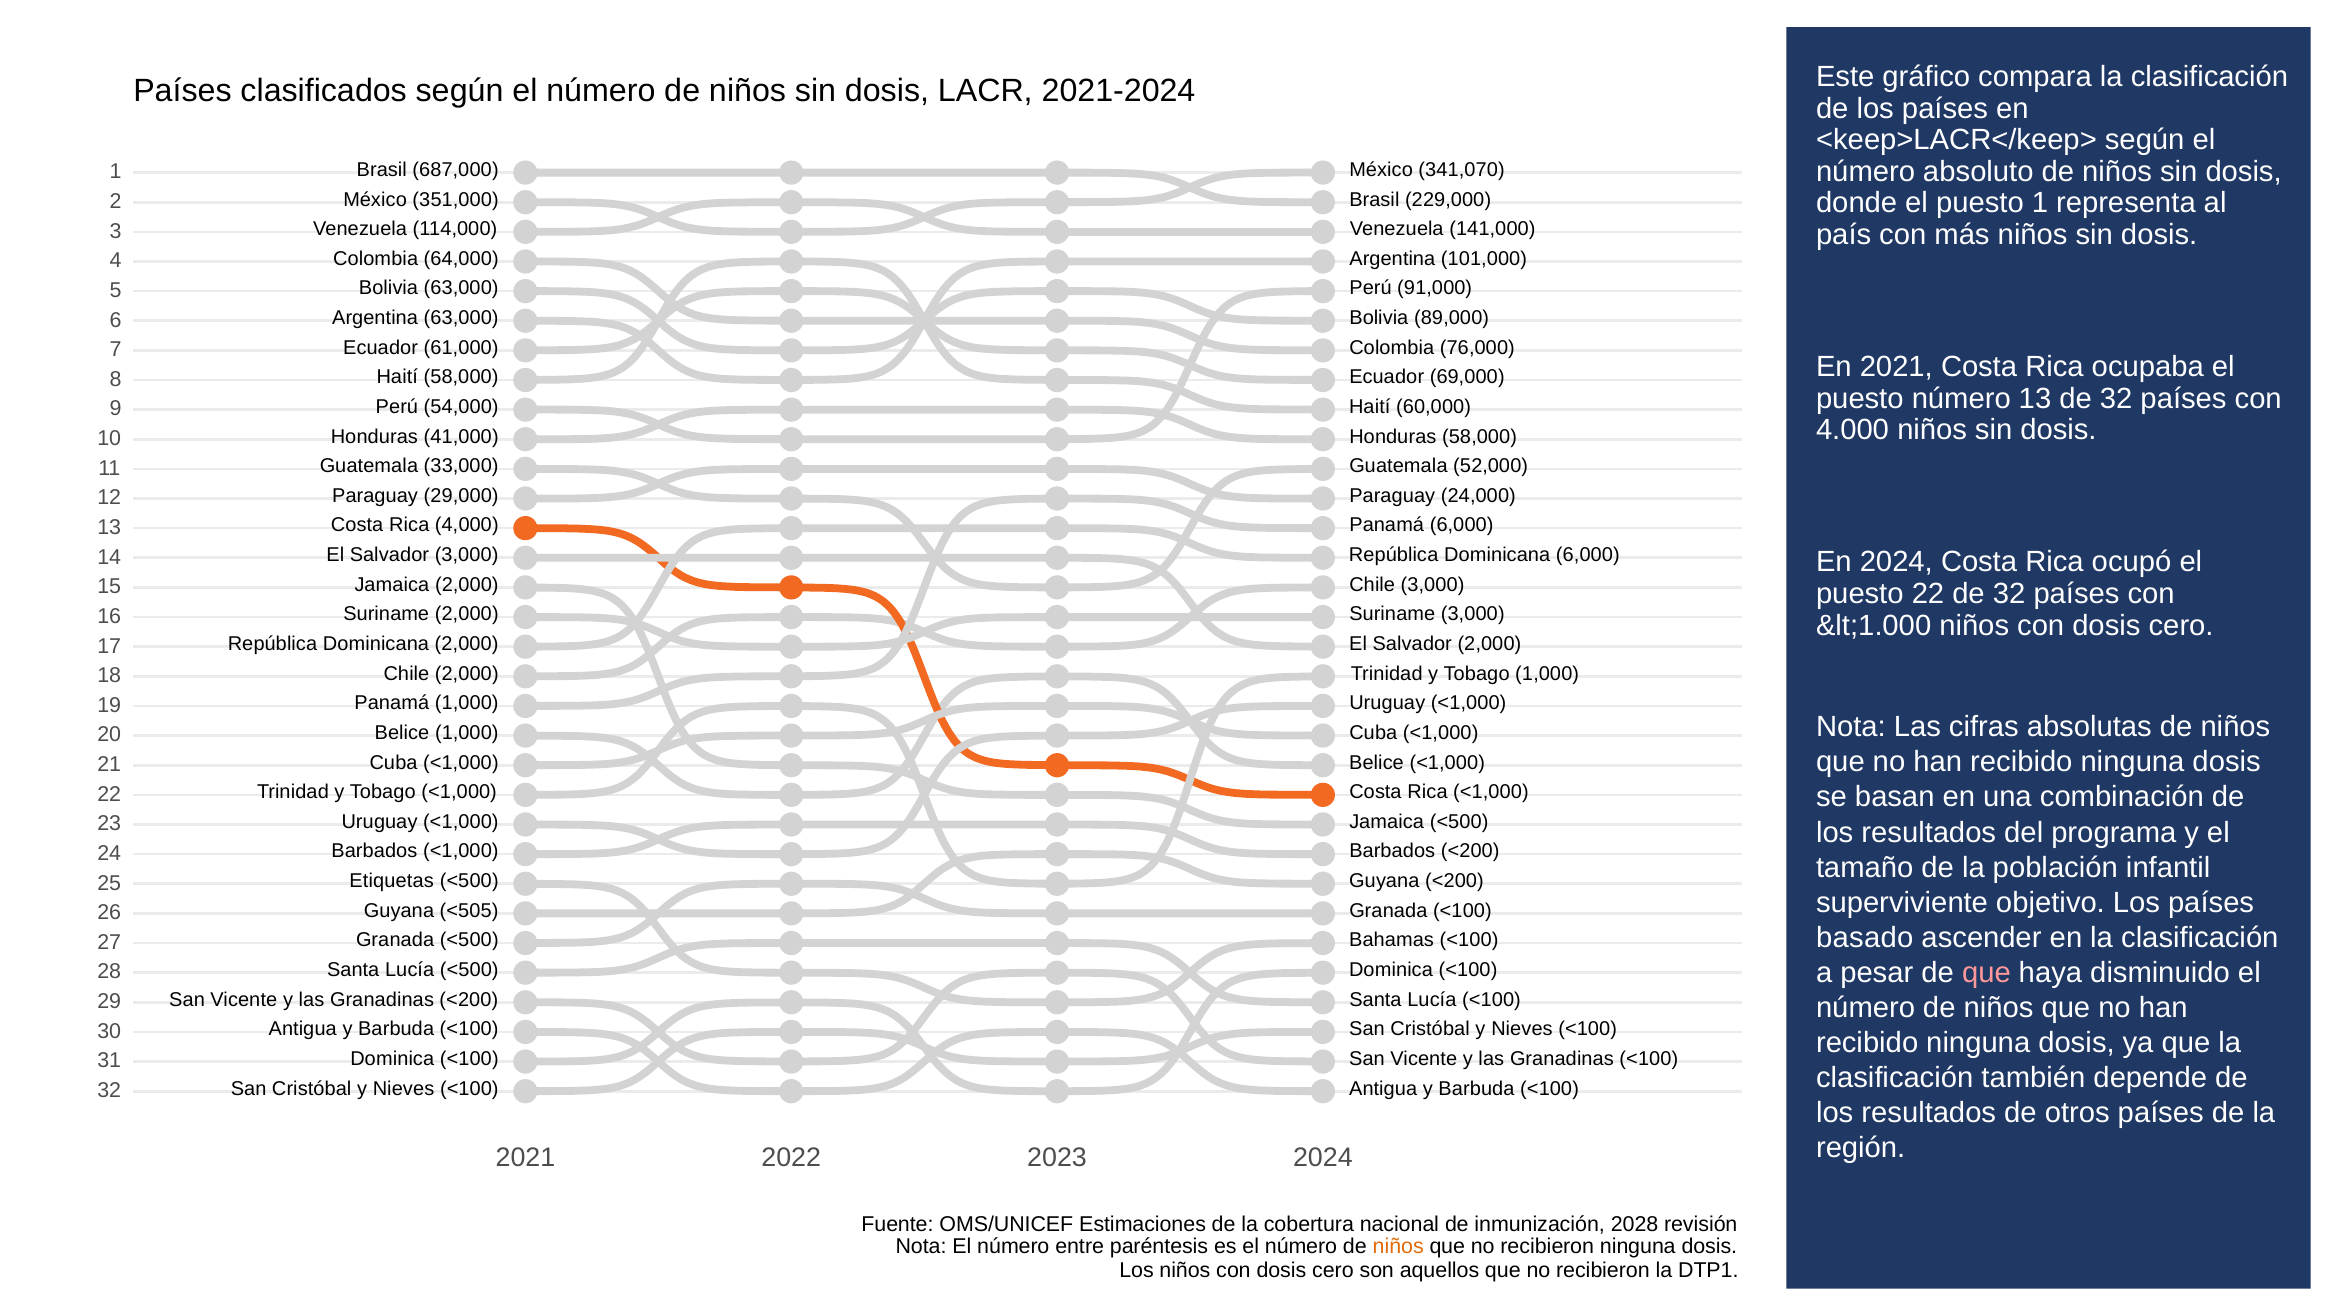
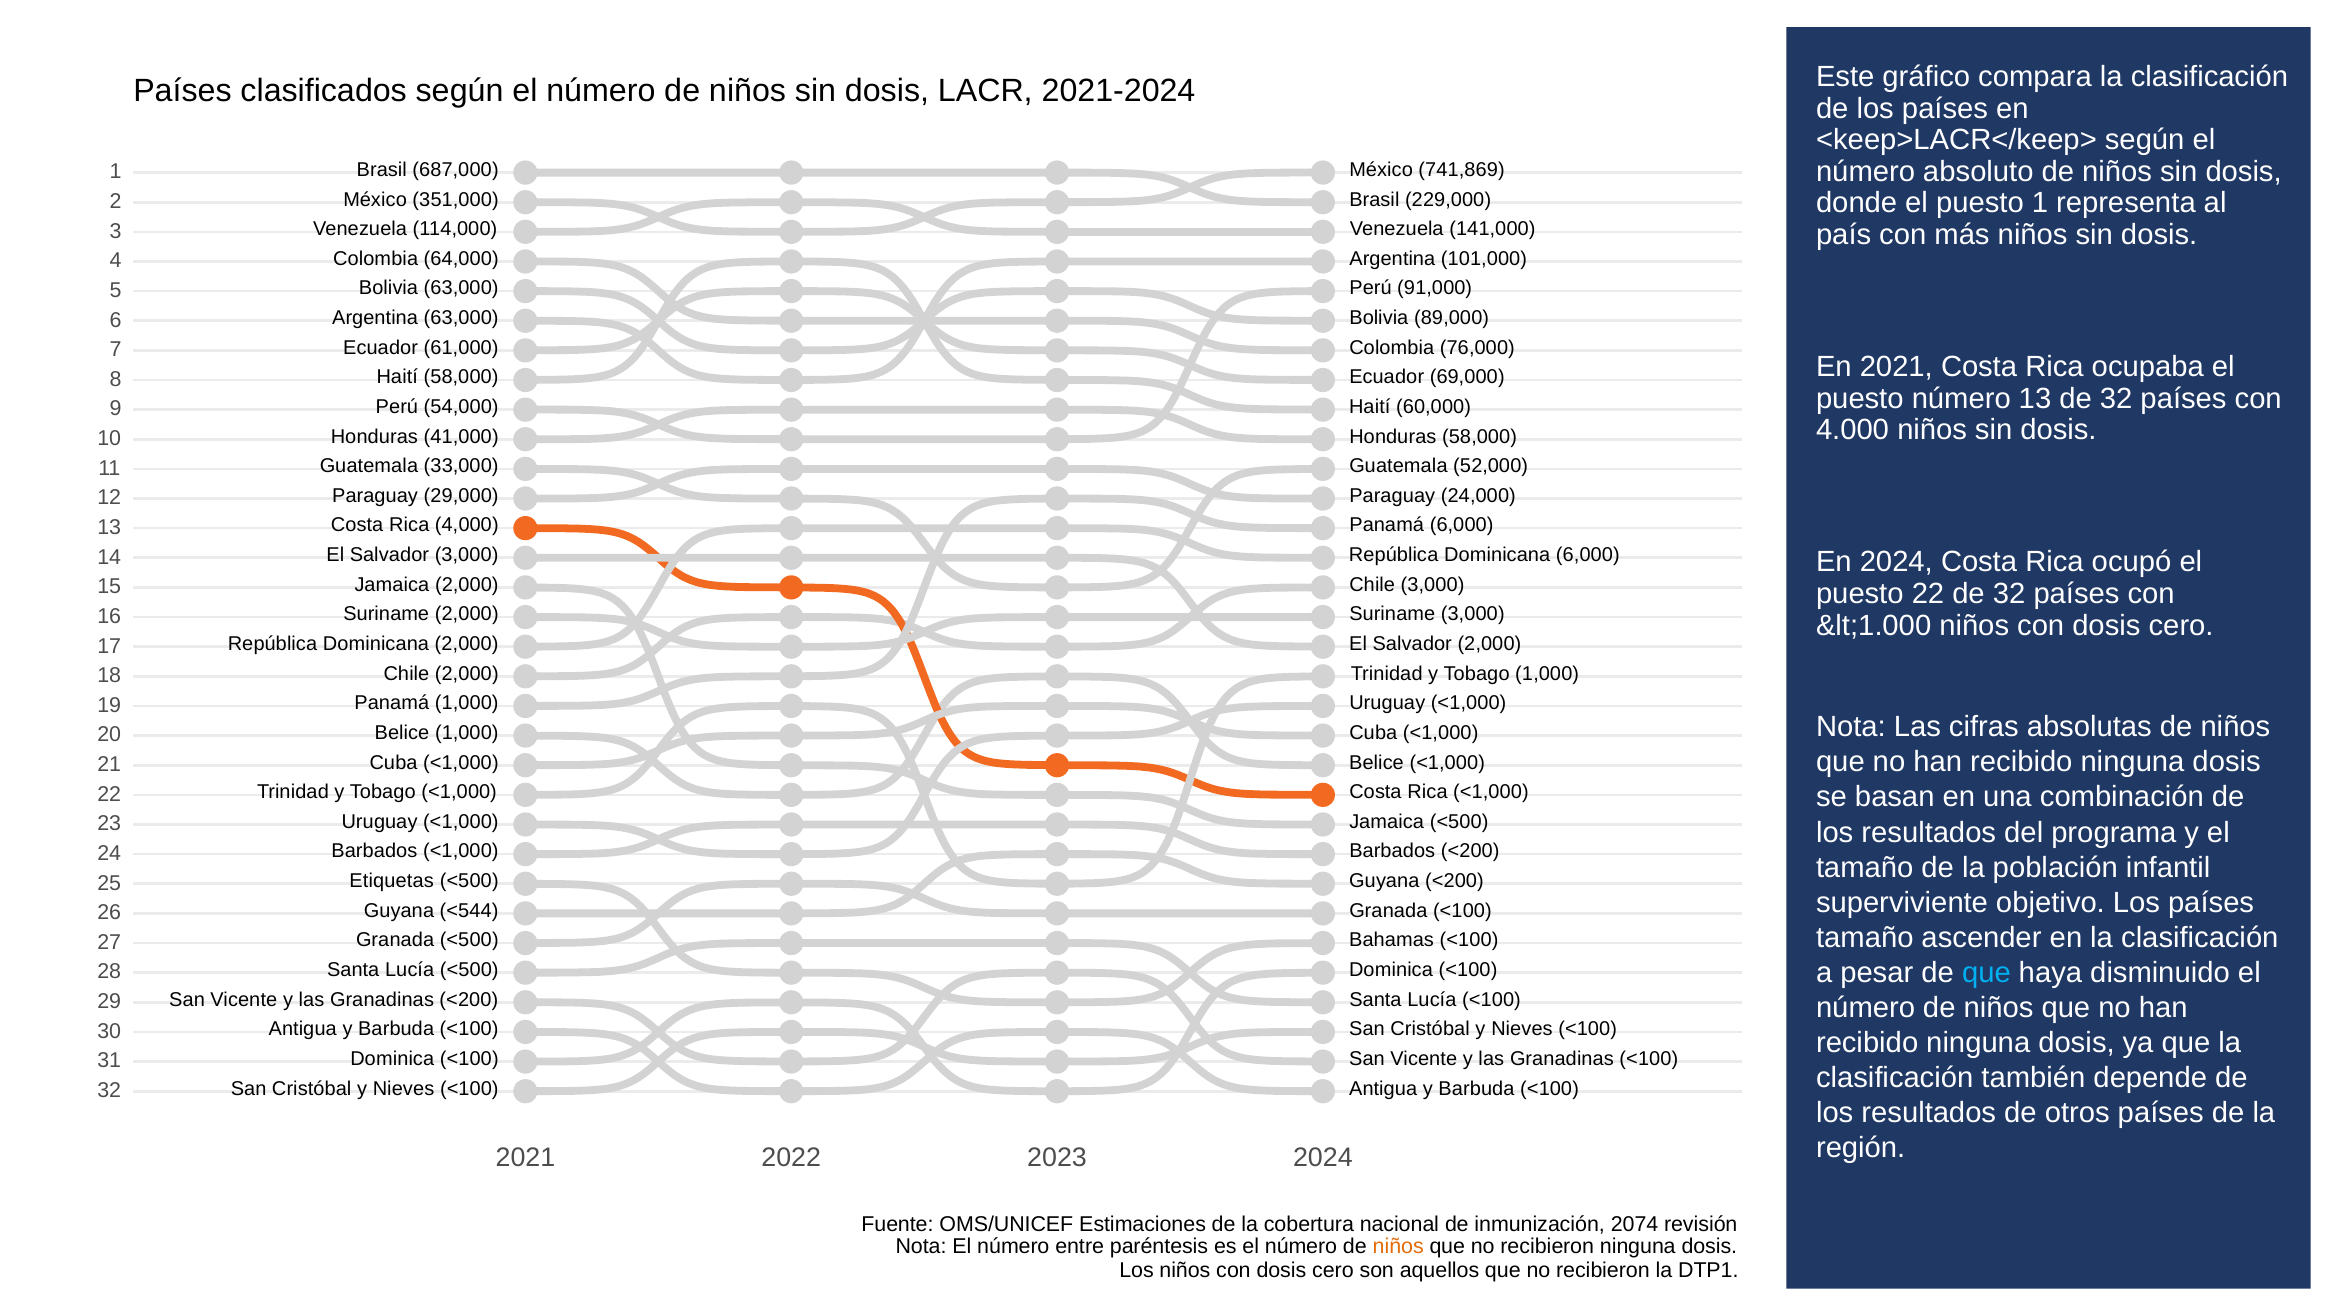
341,070: 341,070 -> 741,869 (1462, 170)
<505: <505 -> <544 (469, 911)
basado: basado -> tamaño (1865, 938)
que colour: pink -> light blue (1986, 973)
2028: 2028 -> 2074 (1635, 1224)
